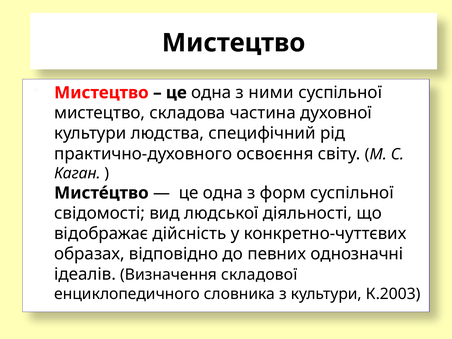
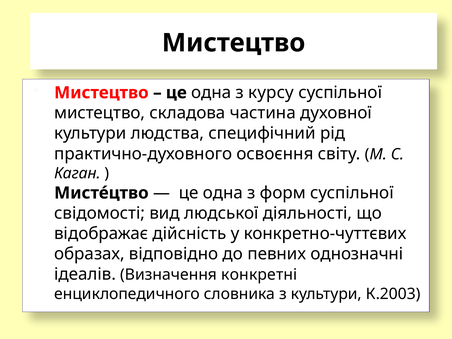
ними: ними -> курсу (271, 93)
складової: складової -> конкретні (259, 275)
